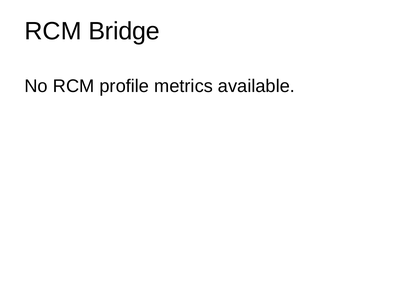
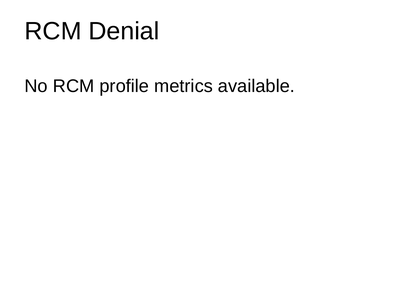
Bridge: Bridge -> Denial (124, 31)
